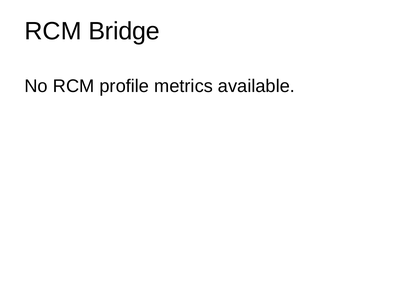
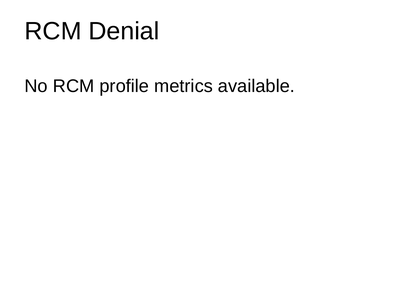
Bridge: Bridge -> Denial (124, 31)
